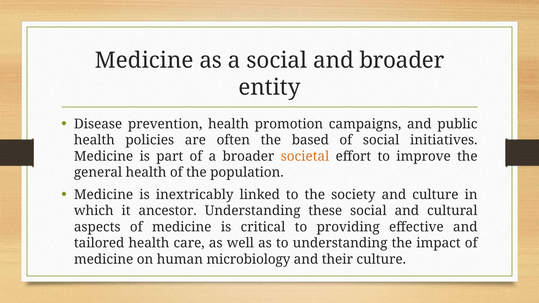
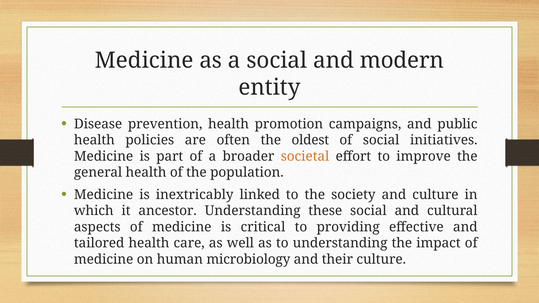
and broader: broader -> modern (402, 60)
based: based -> oldest (310, 140)
